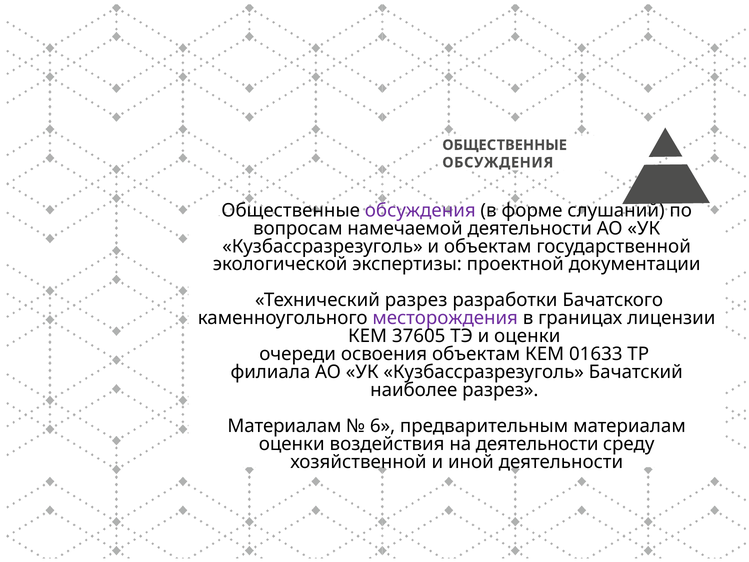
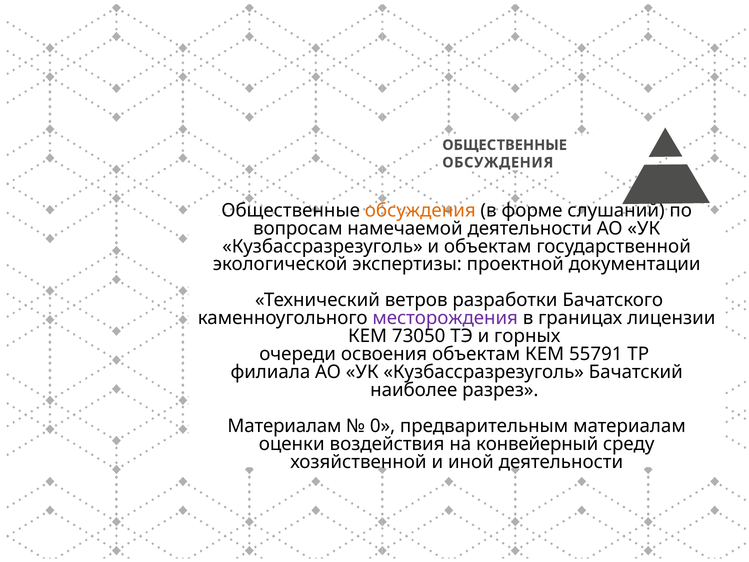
обсуждения colour: purple -> orange (420, 210)
Технический разрез: разрез -> ветров (416, 300)
37605: 37605 -> 73050 (419, 336)
и оценки: оценки -> горных (527, 336)
01633: 01633 -> 55791 (596, 354)
6: 6 -> 0 (383, 426)
на деятельности: деятельности -> конвейерный (537, 444)
